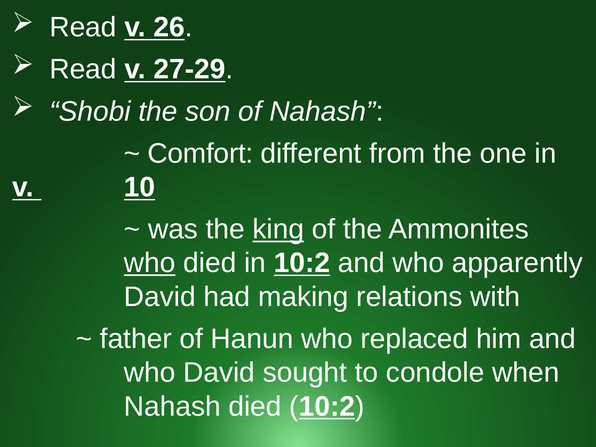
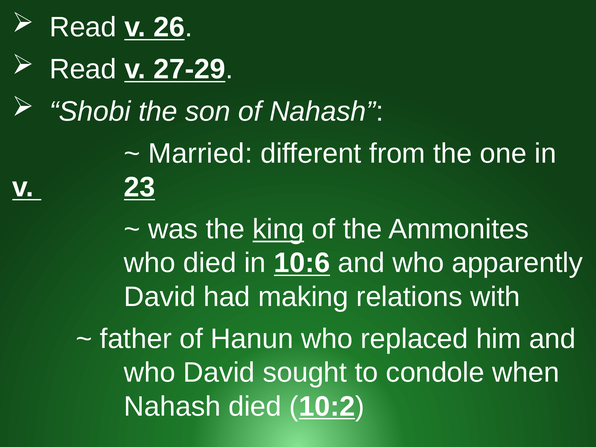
Comfort: Comfort -> Married (200, 153)
10: 10 -> 23 (140, 187)
who underline: present -> none (150, 263)
in 10:2: 10:2 -> 10:6 (302, 263)
